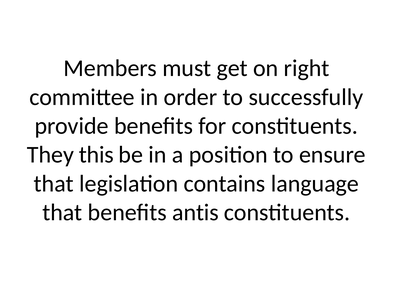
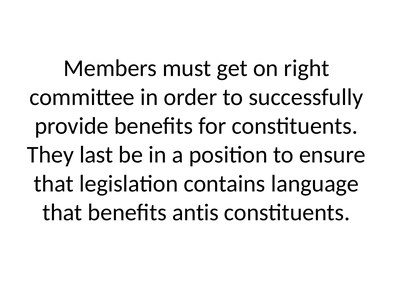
this: this -> last (96, 155)
